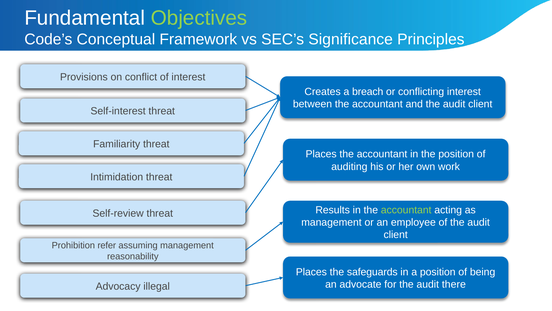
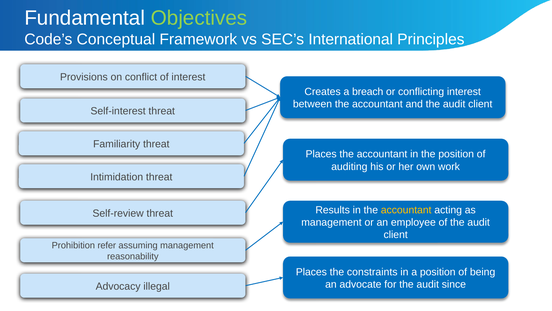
Significance: Significance -> International (351, 39)
accountant colour: light green -> yellow (406, 210)
safeguards: safeguards -> constraints (372, 272)
there: there -> since (454, 284)
